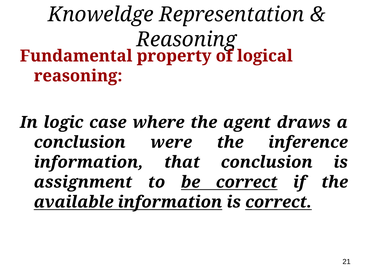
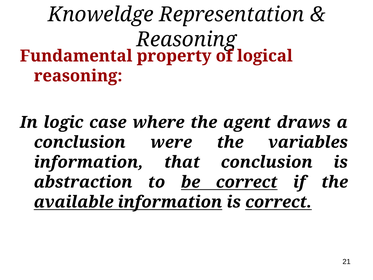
inference: inference -> variables (308, 142)
assignment: assignment -> abstraction (83, 182)
